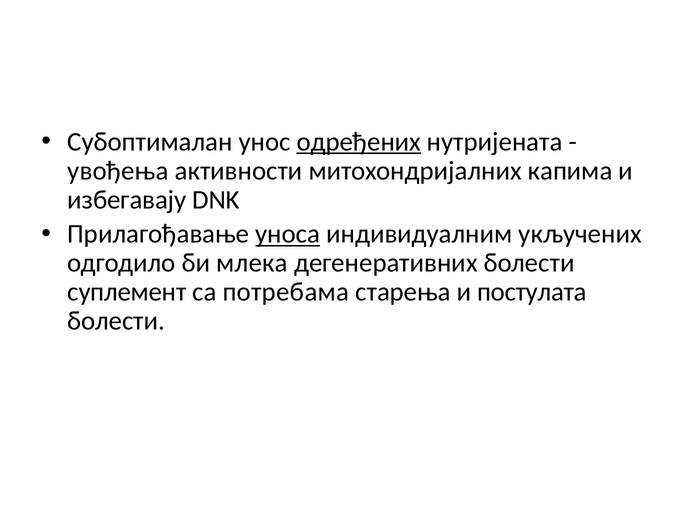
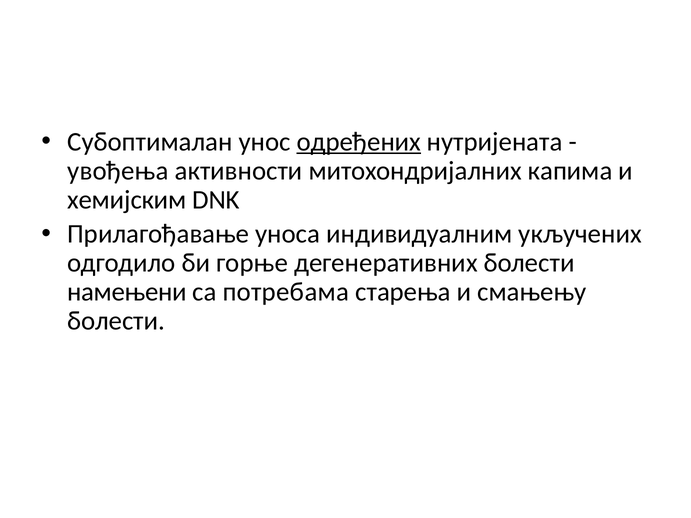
избегавају: избегавају -> хемијским (127, 200)
уноса underline: present -> none (288, 234)
млека: млека -> горње (252, 263)
суплемент: суплемент -> намењени (127, 292)
постулата: постулата -> смањењу (532, 292)
